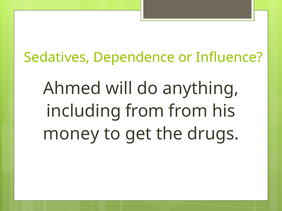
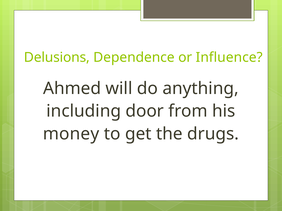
Sedatives: Sedatives -> Delusions (57, 58)
including from: from -> door (145, 111)
